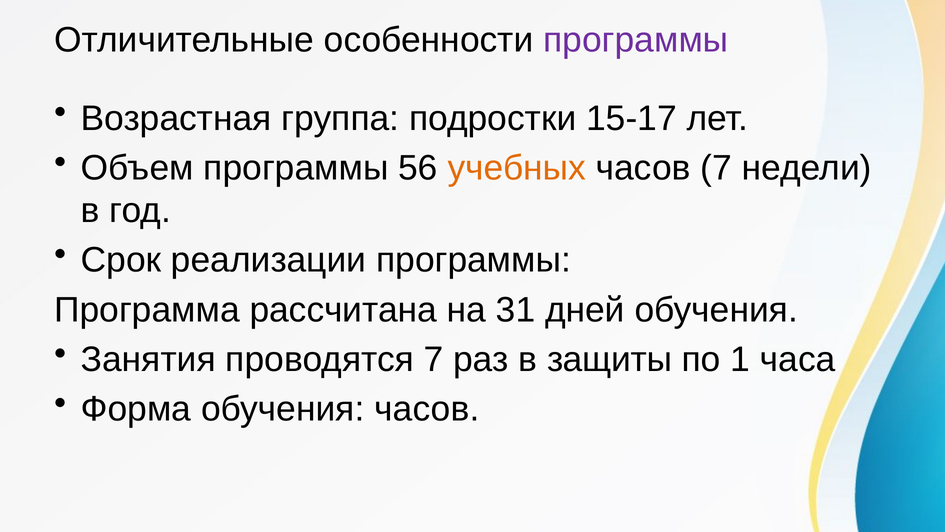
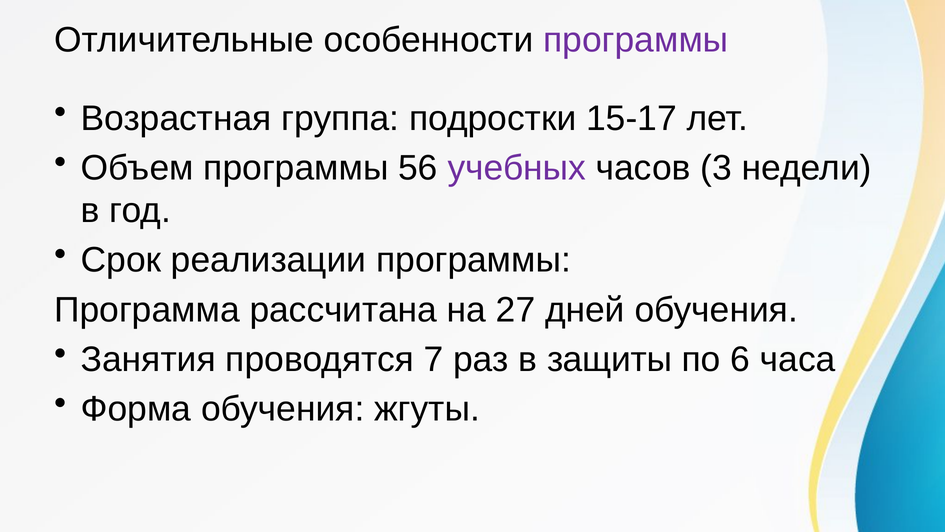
учебных colour: orange -> purple (517, 168)
часов 7: 7 -> 3 (716, 168)
31: 31 -> 27 (516, 310)
1: 1 -> 6 (740, 359)
обучения часов: часов -> жгуты (427, 409)
